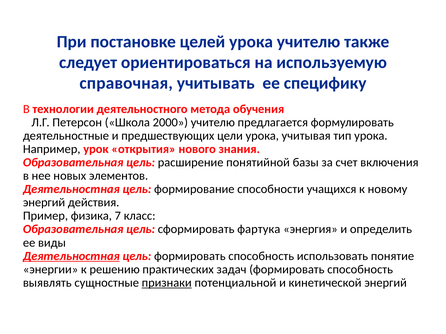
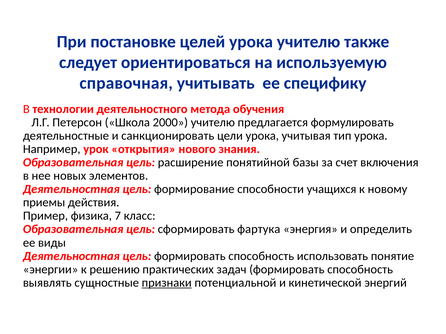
предшествующих: предшествующих -> санкционировать (168, 136)
энергий: энергий -> приемы (44, 203)
Деятельностная underline: present -> none (71, 256)
